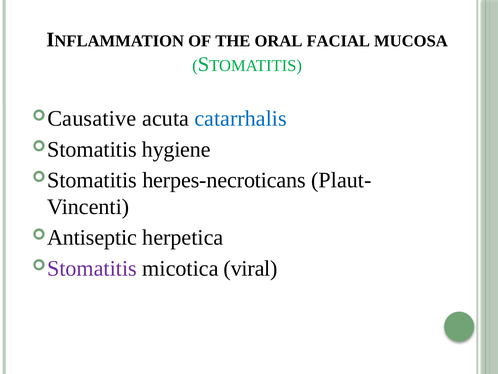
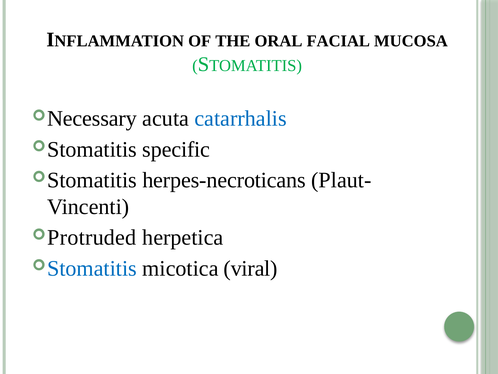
Causative: Causative -> Necessary (92, 118)
hygiene: hygiene -> specific (176, 149)
Antiseptic: Antiseptic -> Protruded (92, 237)
Stomatitis colour: purple -> blue (92, 268)
